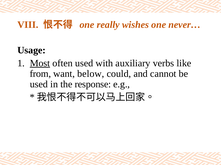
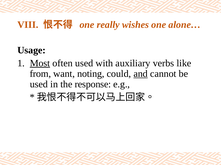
never…: never… -> alone… (185, 25)
below: below -> noting (91, 74)
and underline: none -> present (141, 74)
